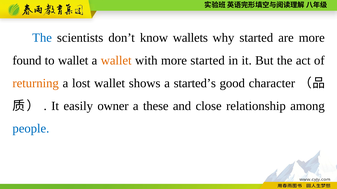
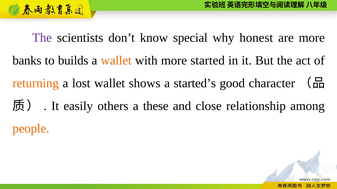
The colour: blue -> purple (42, 38)
wallets: wallets -> special (190, 38)
why started: started -> honest (256, 38)
found: found -> banks (27, 61)
to wallet: wallet -> builds (73, 61)
owner: owner -> others (113, 106)
people colour: blue -> orange (31, 129)
